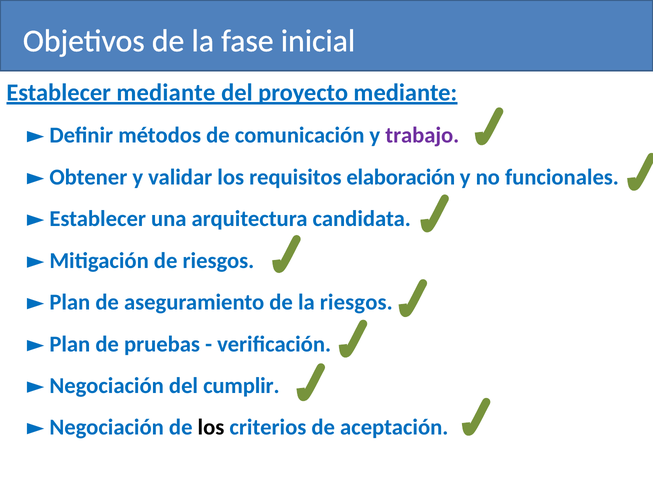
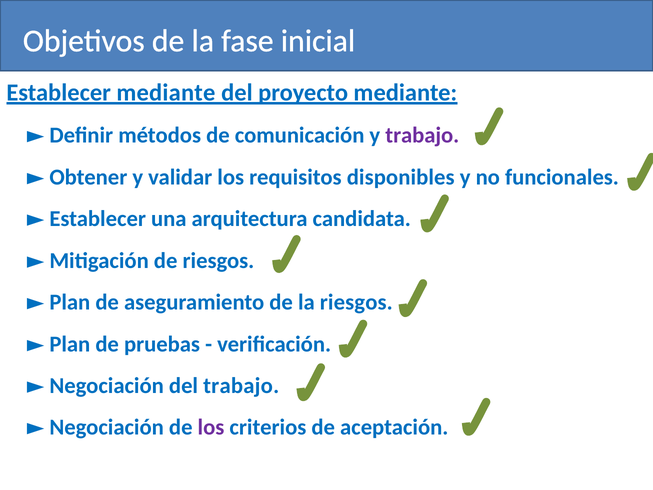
elaboración: elaboración -> disponibles (401, 177)
del cumplir: cumplir -> trabajo (241, 386)
los colour: black -> purple (211, 427)
